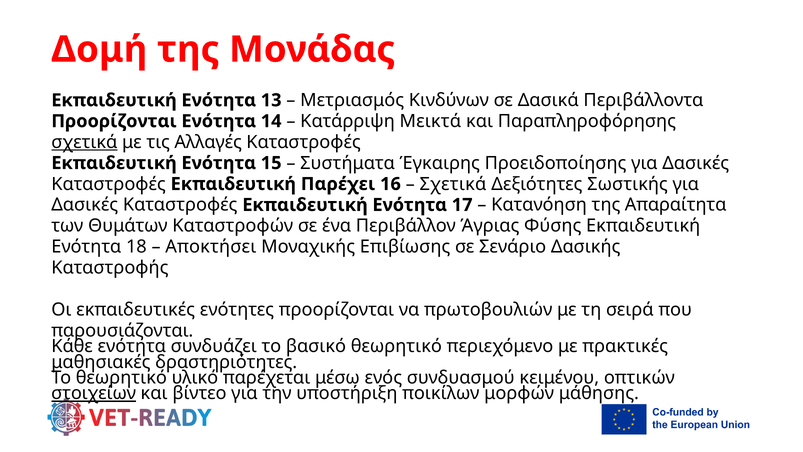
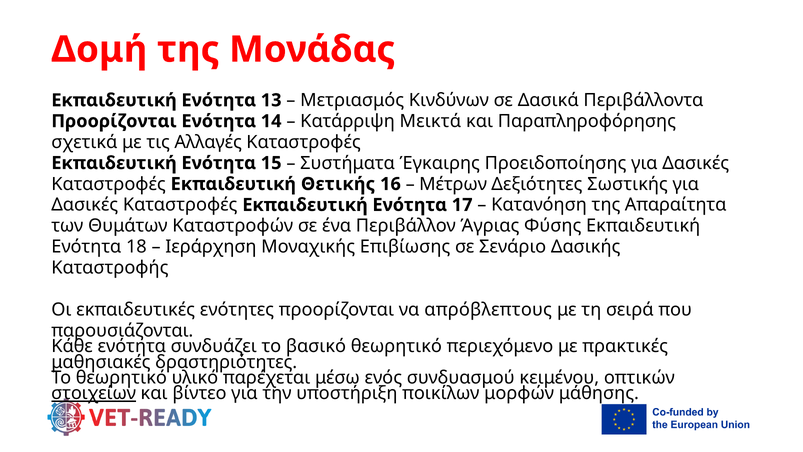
σχετικά underline: present -> none (84, 142)
Παρέχει: Παρέχει -> Θετικής (338, 184)
Σχετικά: Σχετικά -> Μέτρων (453, 184)
Αποκτήσει: Αποκτήσει -> Ιεράρχηση (211, 247)
πρωτοβουλιών: πρωτοβουλιών -> απρόβλεπτους (488, 309)
